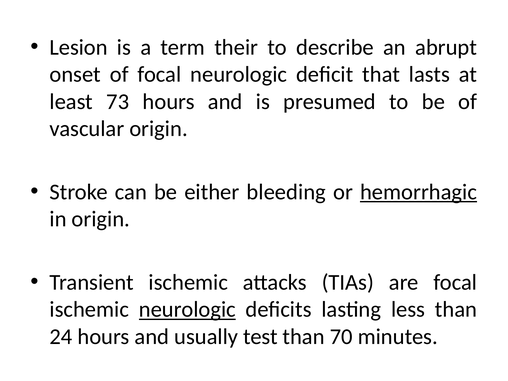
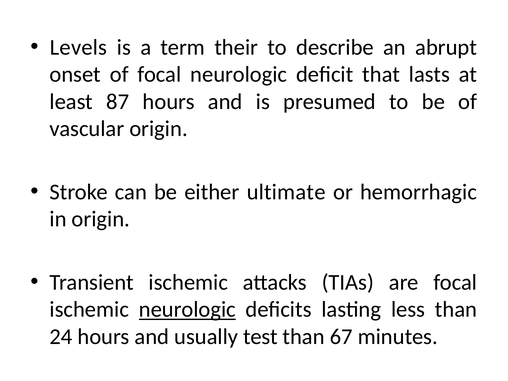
Lesion: Lesion -> Levels (78, 47)
73: 73 -> 87 (118, 102)
bleeding: bleeding -> ultimate (286, 192)
hemorrhagic underline: present -> none (419, 192)
70: 70 -> 67 (341, 337)
